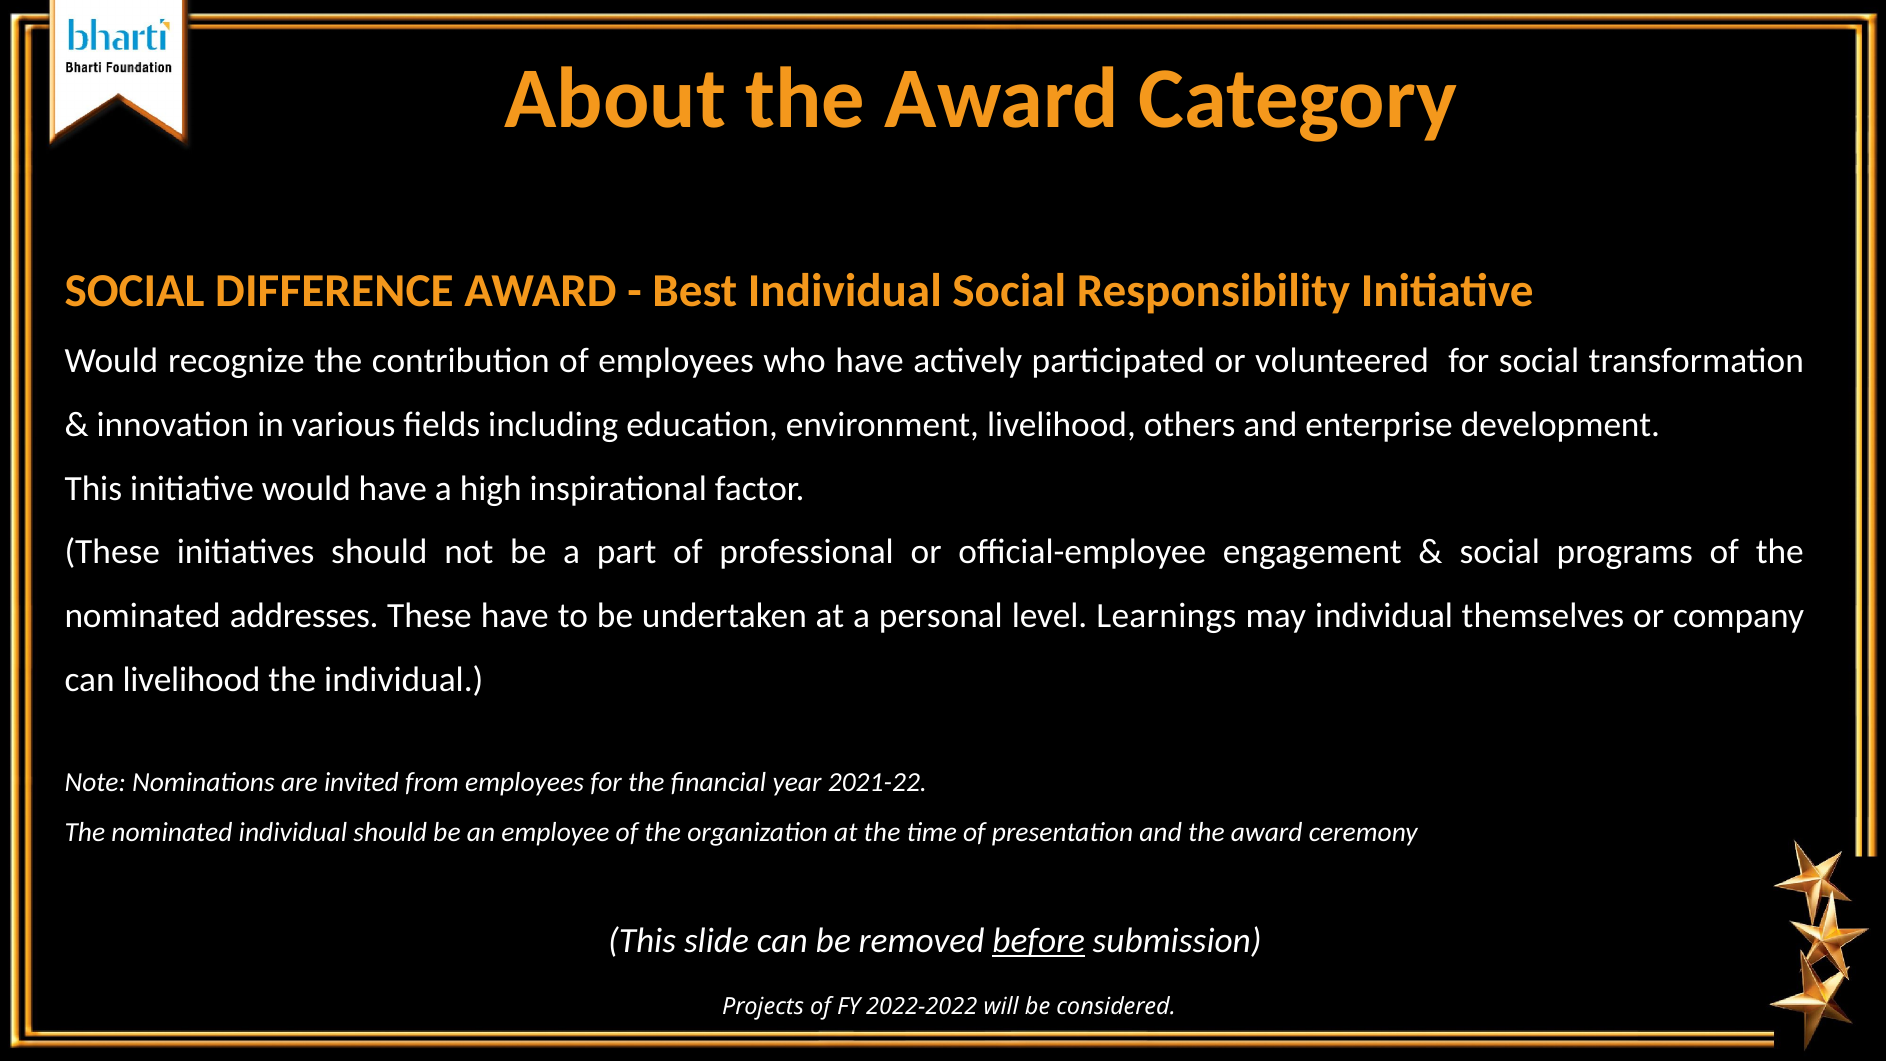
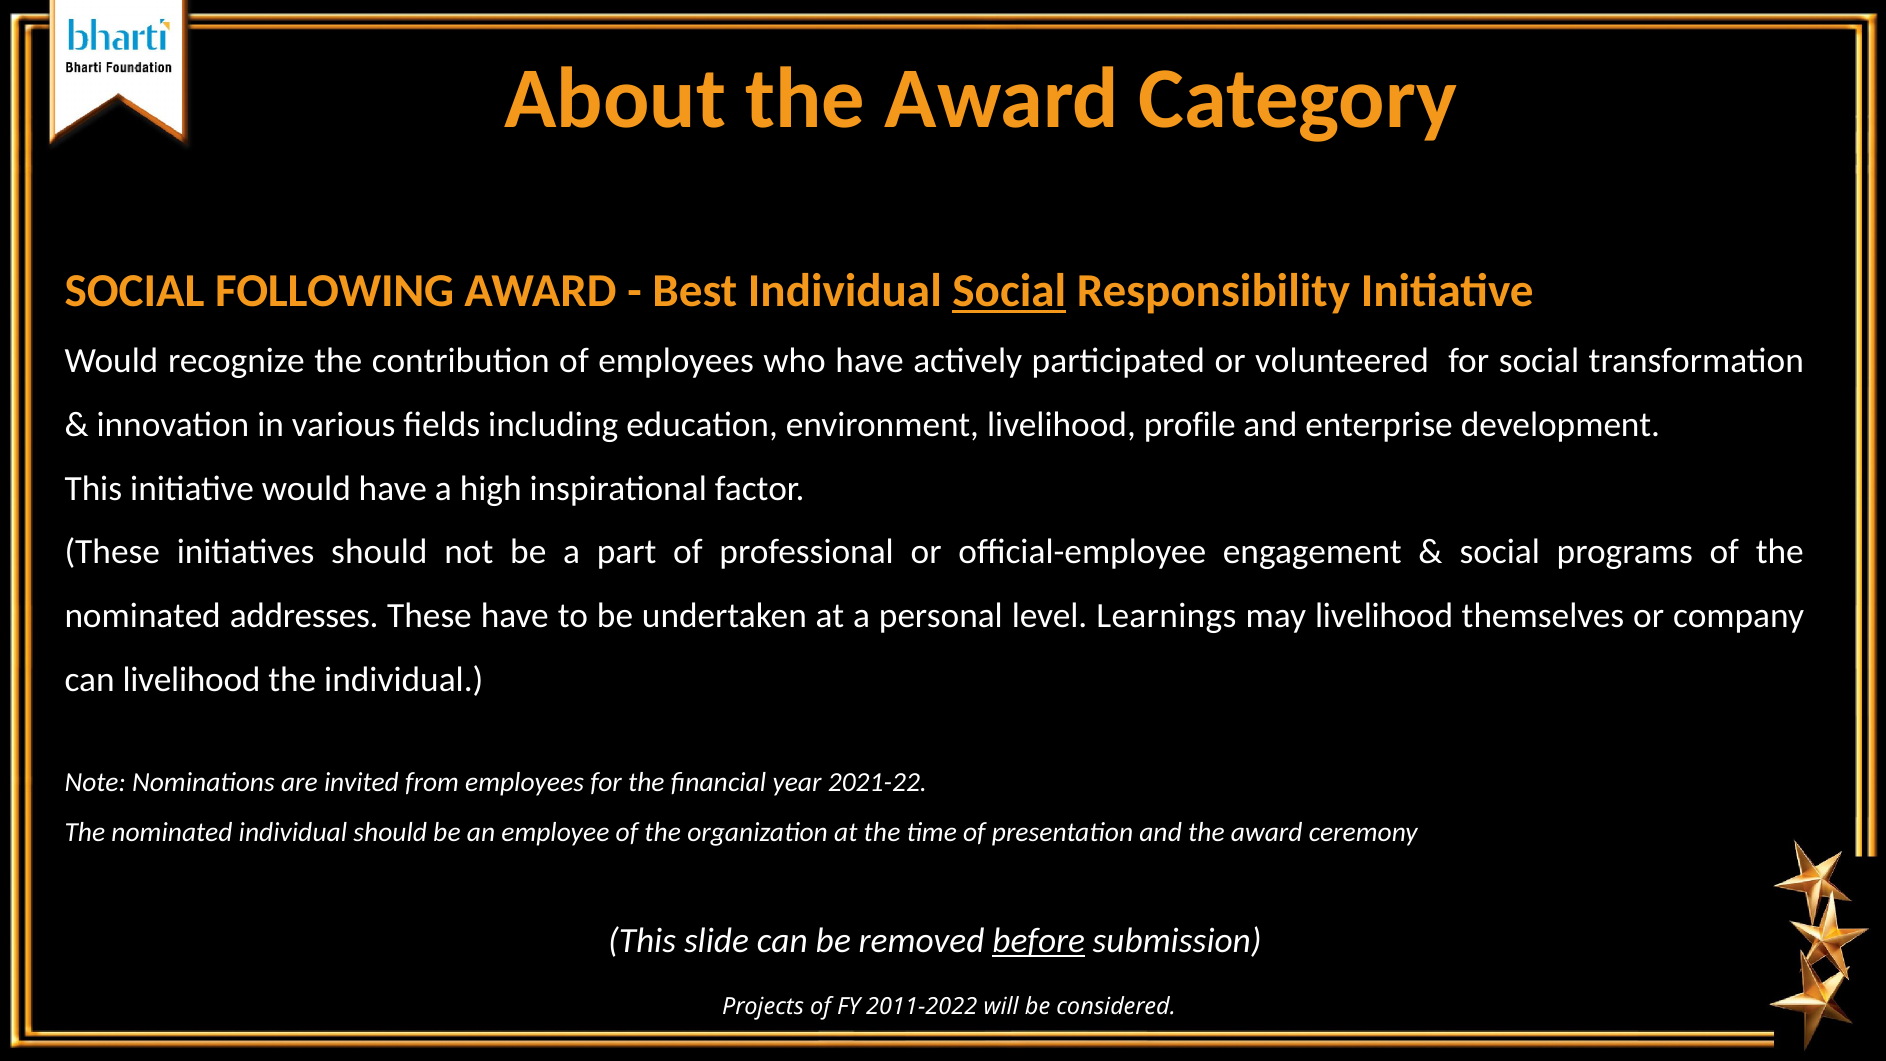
DIFFERENCE: DIFFERENCE -> FOLLOWING (335, 291)
Social underline: none -> present (1009, 291)
others: others -> profile (1190, 425)
may individual: individual -> livelihood (1384, 616)
2022-2022: 2022-2022 -> 2011-2022 (922, 1007)
